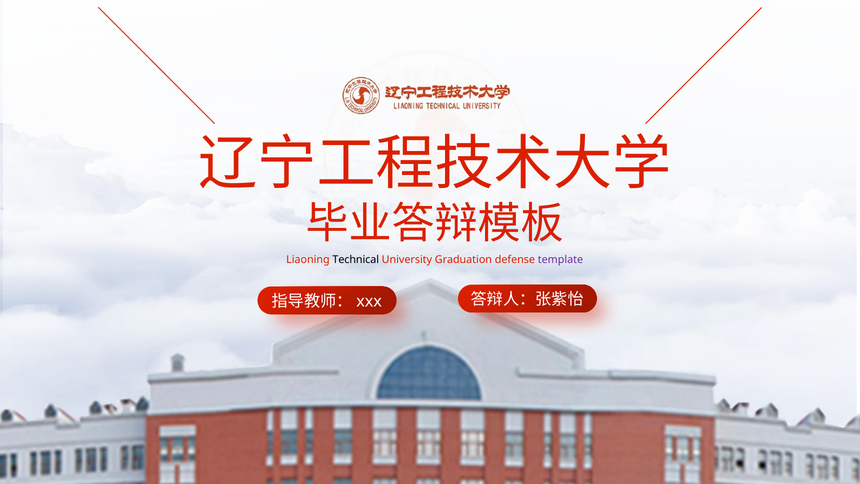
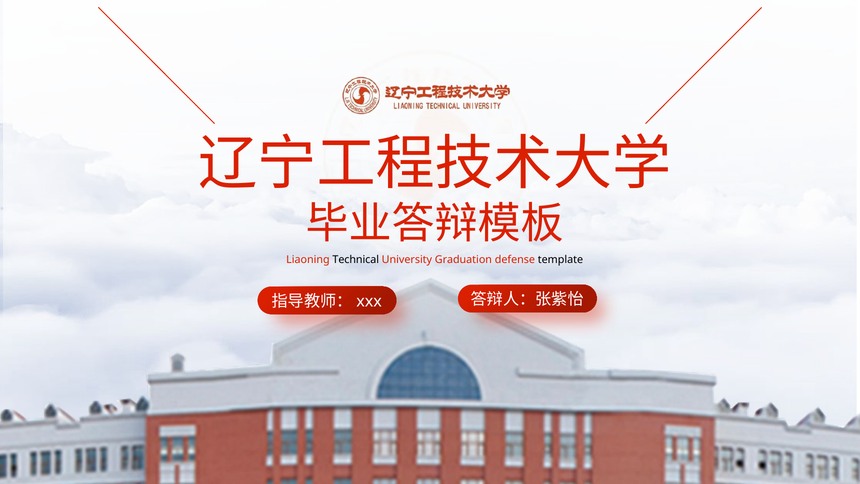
template colour: purple -> black (560, 259)
